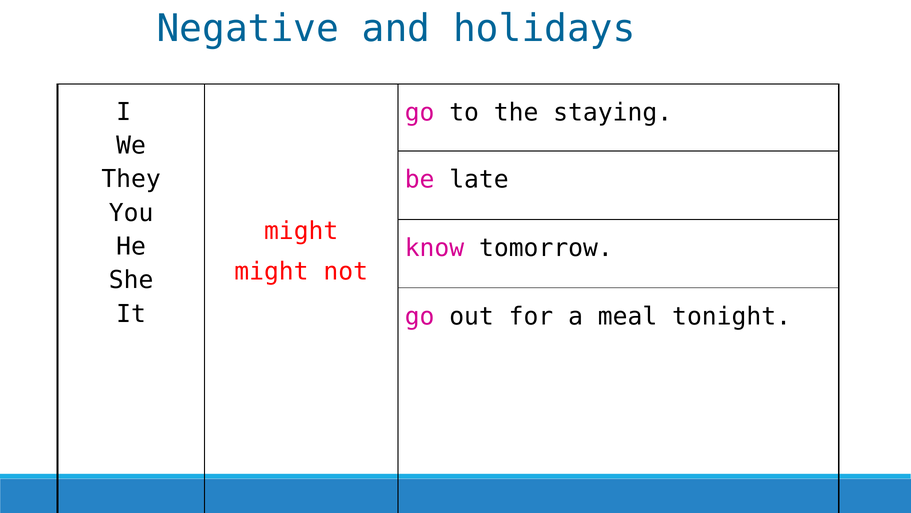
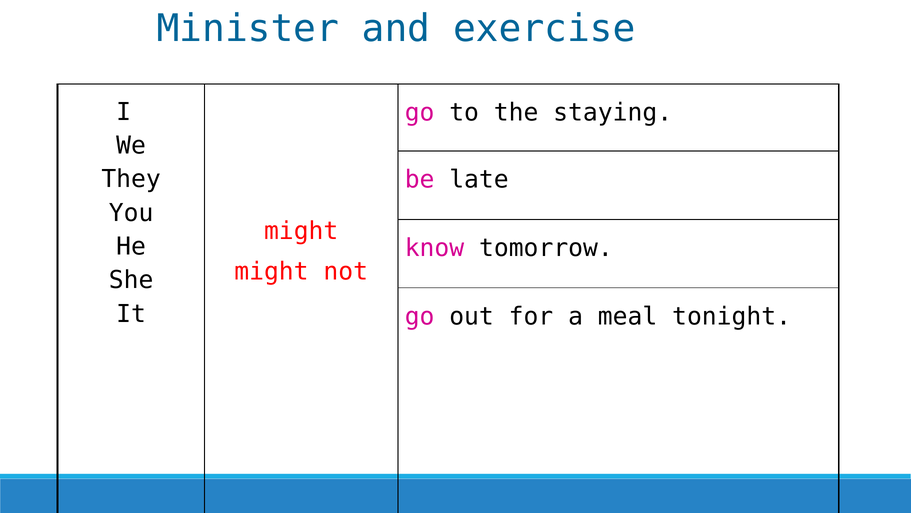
Negative: Negative -> Minister (248, 29)
holidays: holidays -> exercise (544, 29)
